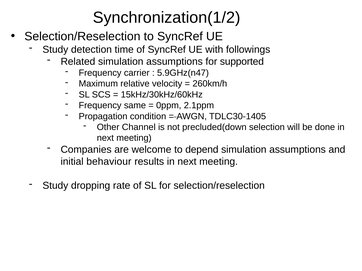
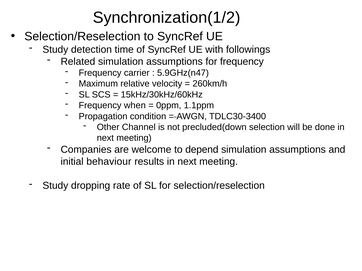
for supported: supported -> frequency (242, 62)
same: same -> when (135, 106)
2.1ppm: 2.1ppm -> 1.1ppm (199, 106)
TDLC30-1405: TDLC30-1405 -> TDLC30-3400 (238, 116)
